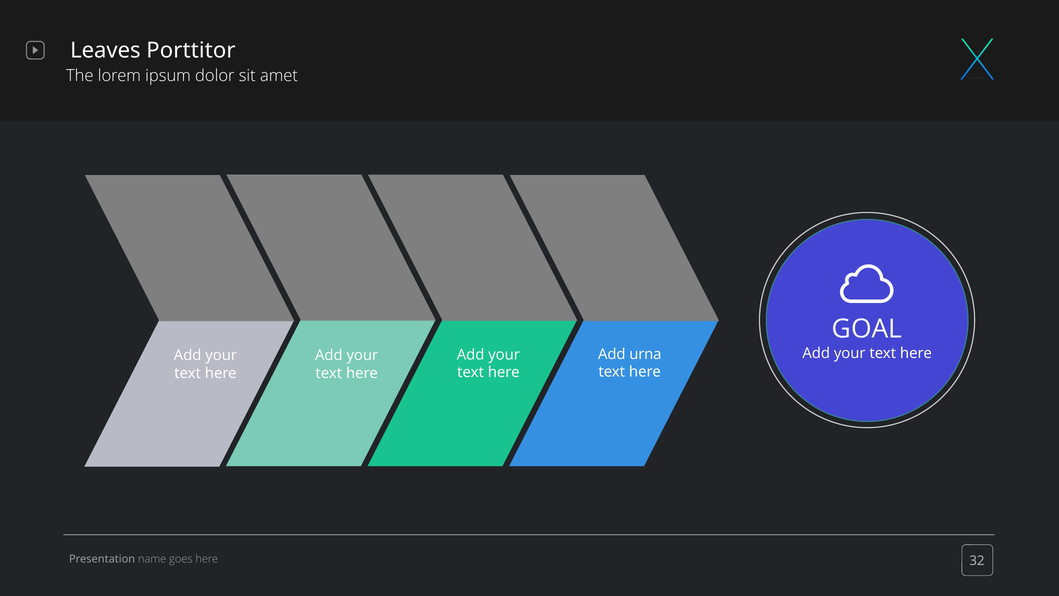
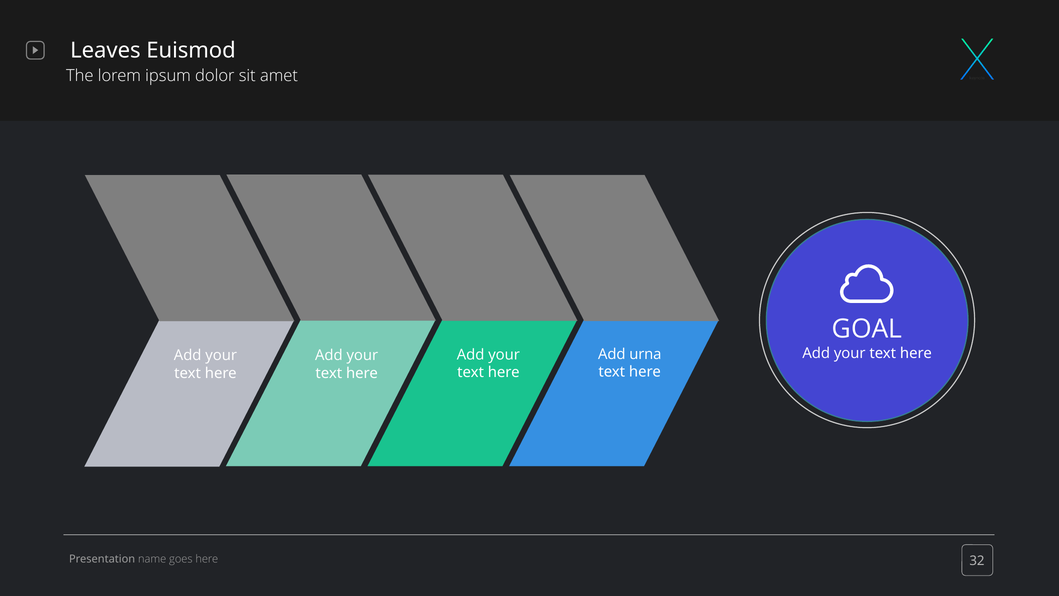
Porttitor: Porttitor -> Euismod (191, 50)
